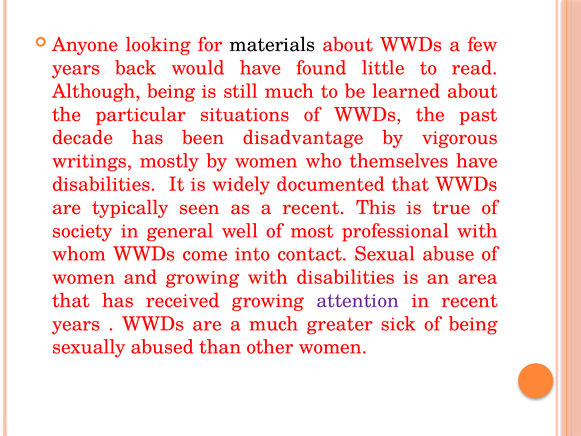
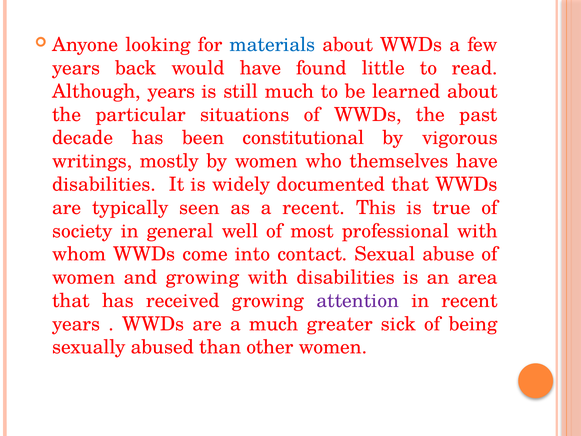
materials colour: black -> blue (272, 45)
Although being: being -> years (171, 91)
disadvantage: disadvantage -> constitutional (303, 138)
